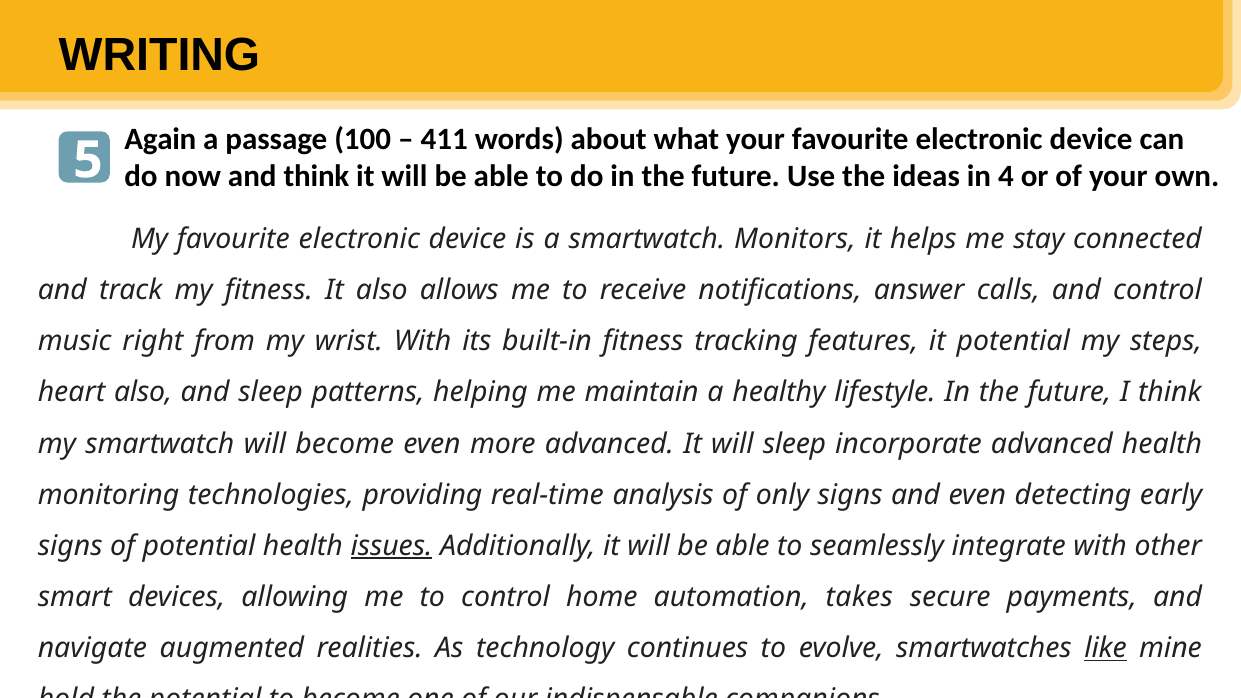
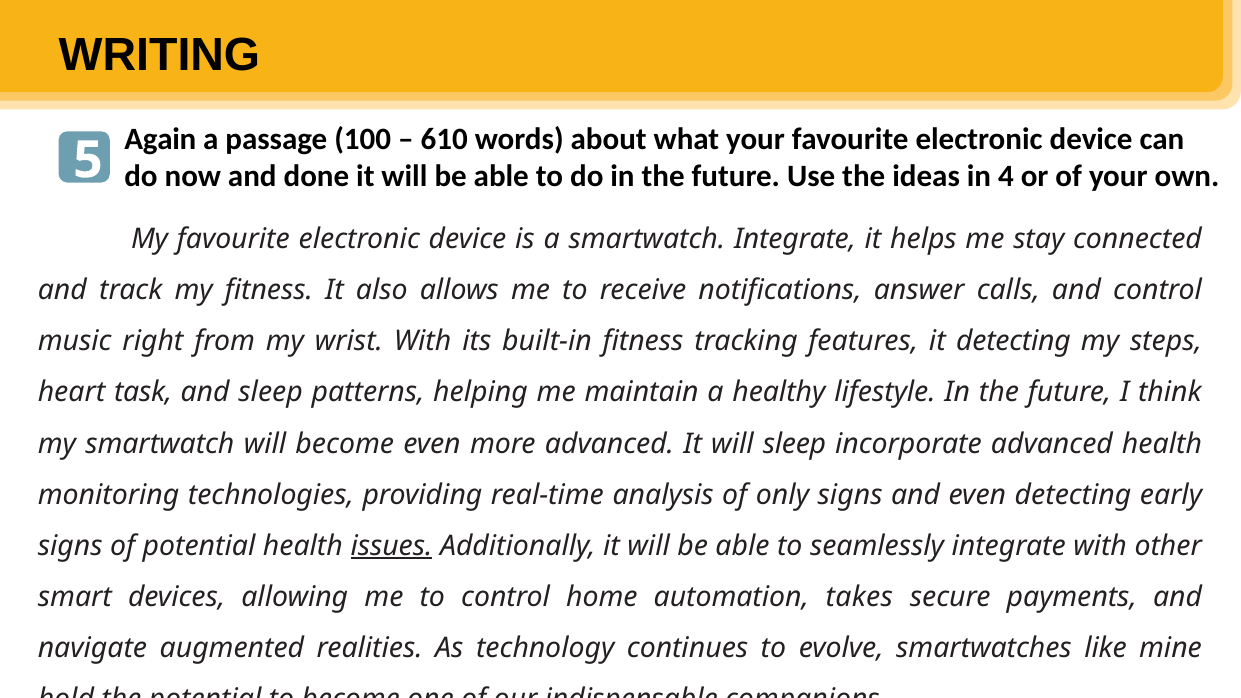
411: 411 -> 610 (444, 139)
and think: think -> done (316, 176)
smartwatch Monitors: Monitors -> Integrate (795, 239)
it potential: potential -> detecting (1014, 341)
heart also: also -> task (143, 393)
like underline: present -> none (1106, 648)
